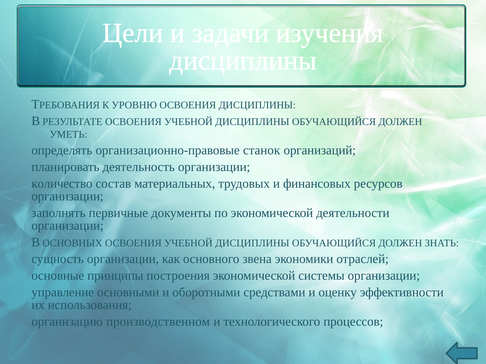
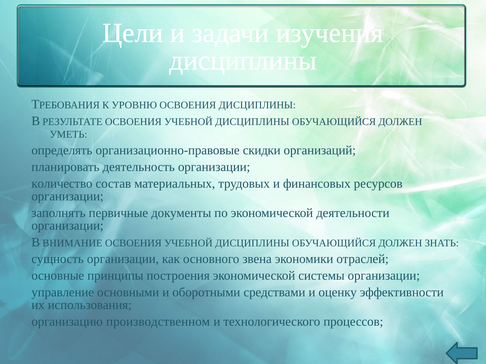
станок: станок -> скидки (262, 151)
ОСНОВНЫХ: ОСНОВНЫХ -> ВНИМАНИЕ (72, 244)
